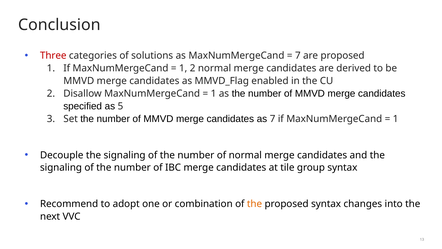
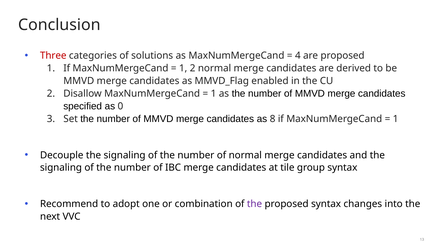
7: 7 -> 4 (298, 56)
5: 5 -> 0 (120, 106)
7: 7 -> 8 (273, 119)
the colour: orange -> purple (255, 204)
